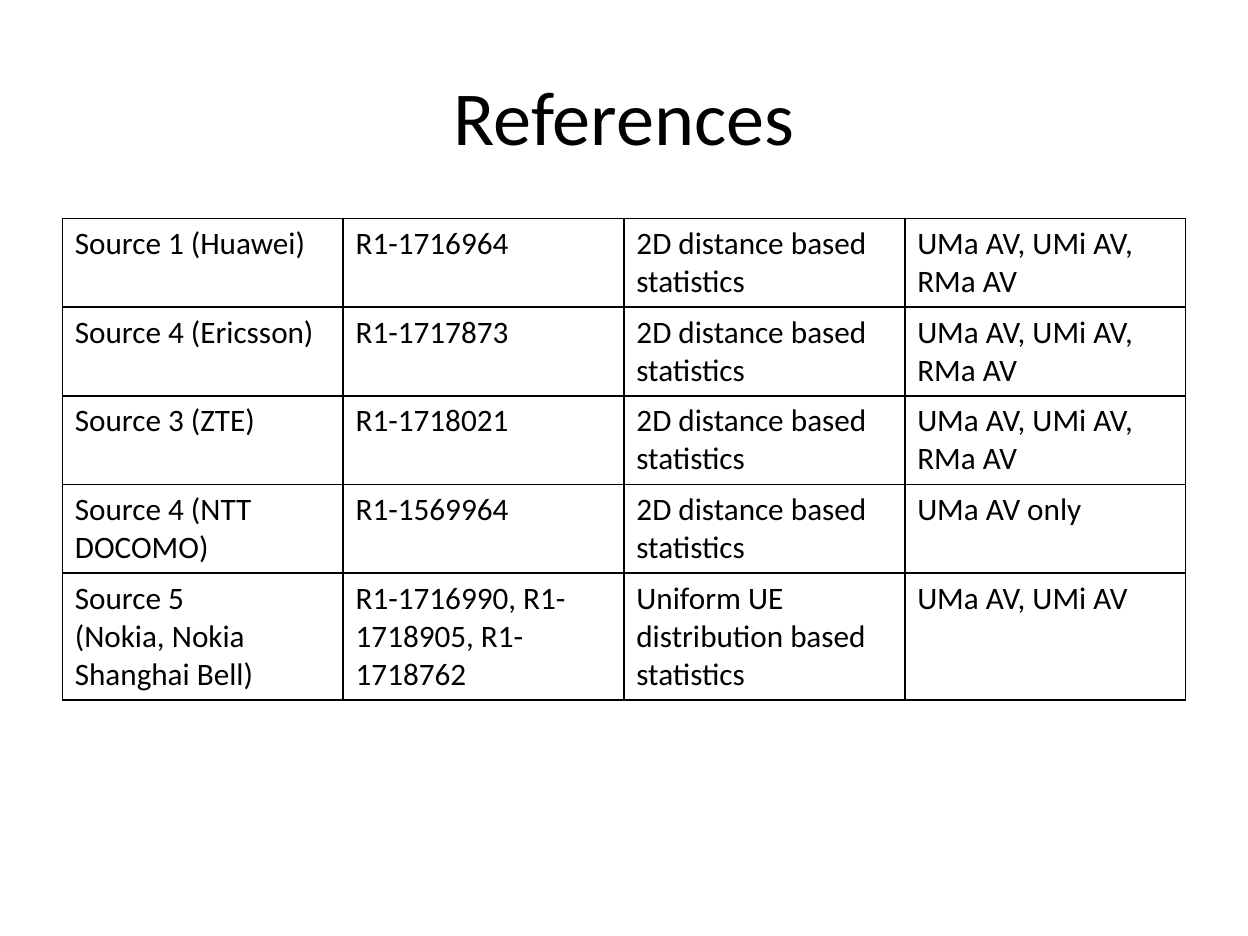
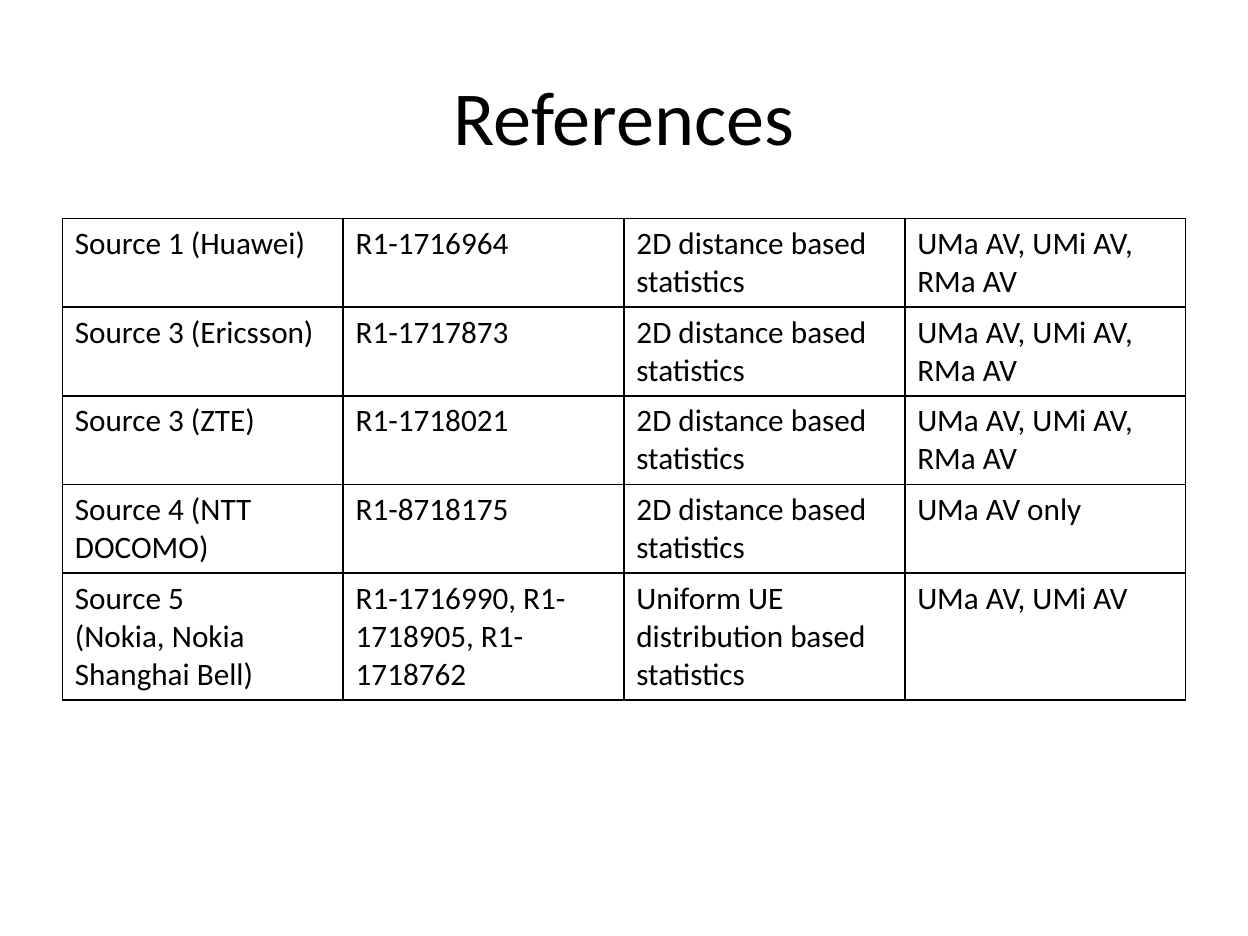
4: 4 -> 3 (176, 333)
R1-1569964: R1-1569964 -> R1-8718175 (432, 510)
